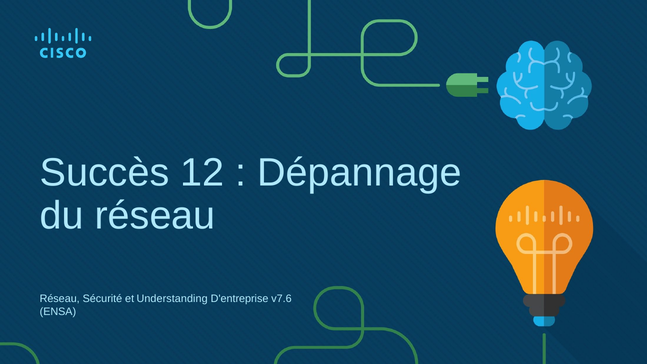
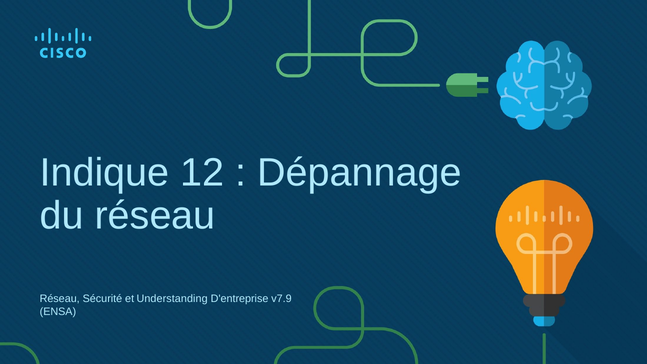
Succès: Succès -> Indique (105, 173)
v7.6: v7.6 -> v7.9 (282, 299)
